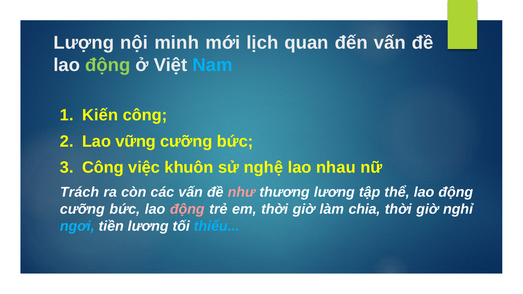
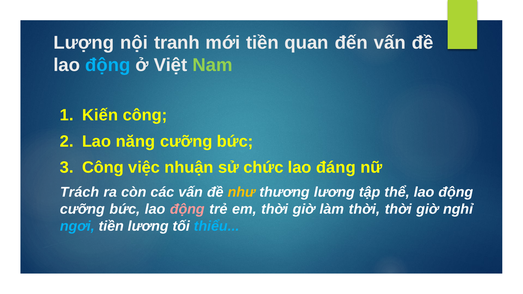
minh: minh -> tranh (177, 43)
mới lịch: lịch -> tiền (262, 43)
động colour: light green -> light blue (108, 65)
Nam colour: light blue -> light green (212, 65)
vững: vững -> năng (135, 141)
khuôn: khuôn -> nhuận (189, 168)
nghệ: nghệ -> chức (263, 168)
nhau: nhau -> đáng (336, 168)
như colour: pink -> yellow (241, 192)
làm chia: chia -> thời (364, 209)
